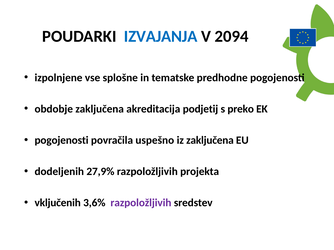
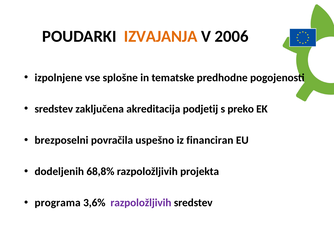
IZVAJANJA colour: blue -> orange (161, 36)
2094: 2094 -> 2006 (232, 36)
obdobje: obdobje -> sredstev (54, 109)
pogojenosti: pogojenosti -> brezposelni (62, 140)
iz zaključena: zaključena -> financiran (210, 140)
27,9%: 27,9% -> 68,8% (100, 172)
vključenih: vključenih -> programa (58, 203)
